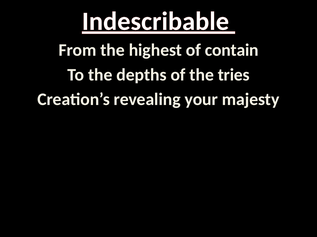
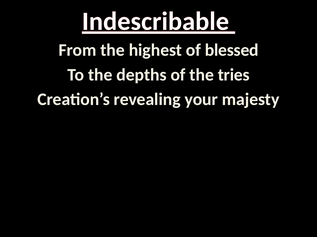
contain: contain -> blessed (232, 50)
